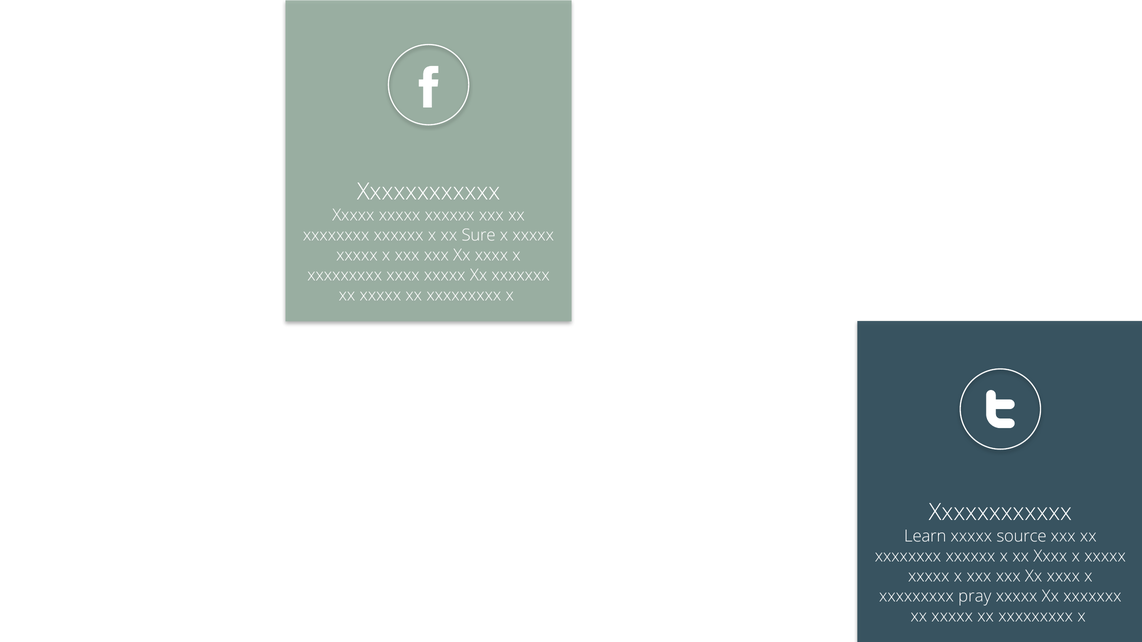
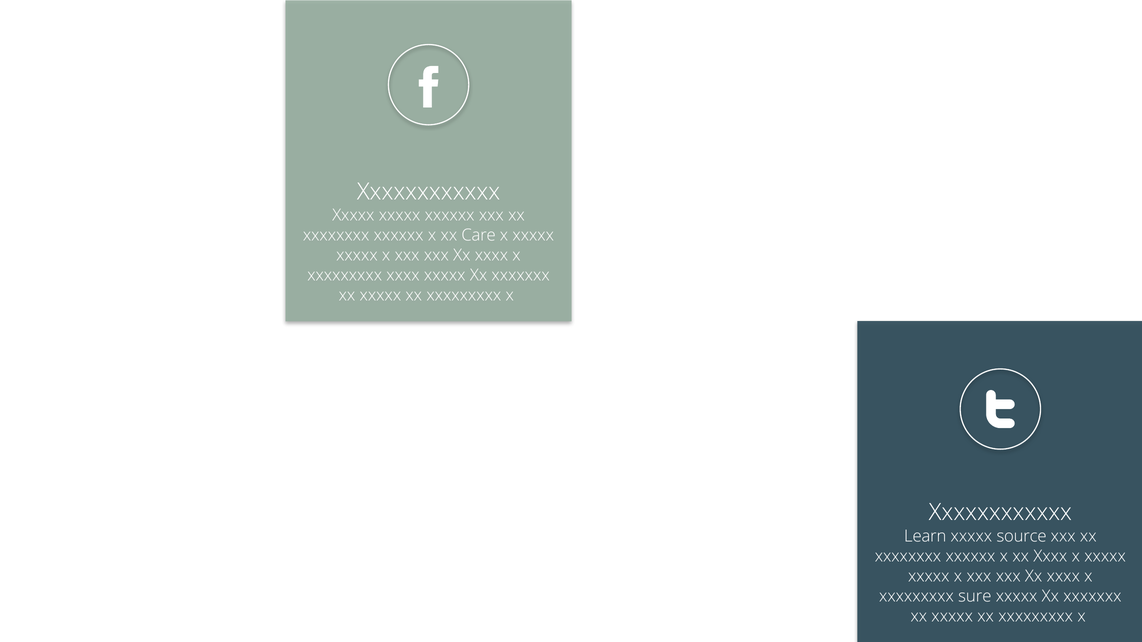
Sure: Sure -> Care (479, 236)
pray: pray -> sure (975, 596)
